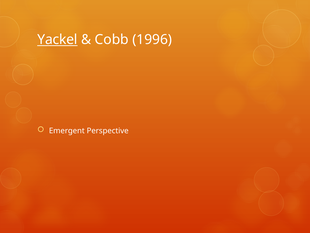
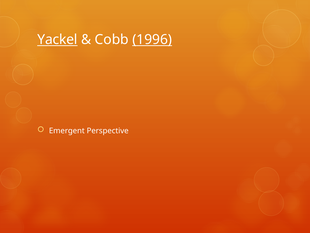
1996 underline: none -> present (152, 40)
